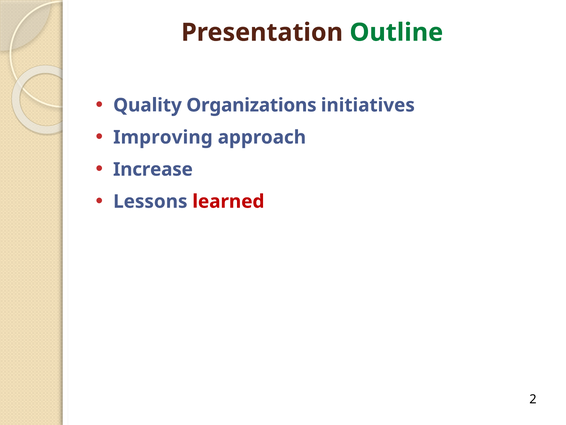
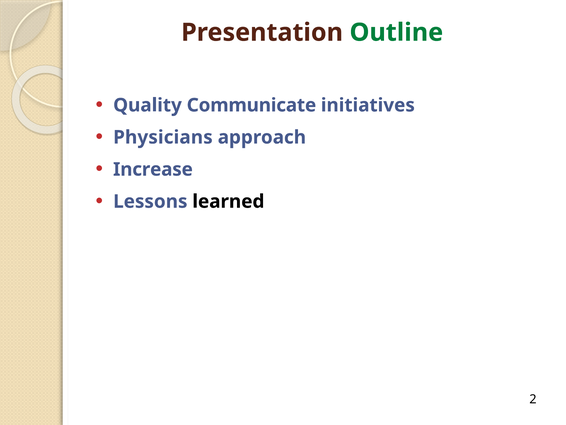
Organizations: Organizations -> Communicate (251, 105)
Improving: Improving -> Physicians (163, 137)
learned colour: red -> black (228, 201)
